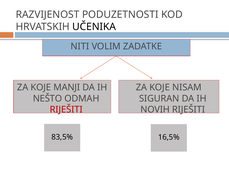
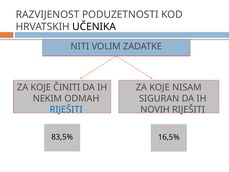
MANJI: MANJI -> ČINITI (67, 87)
NEŠTO: NEŠTO -> NEKIM (47, 98)
RIJEŠITI colour: red -> blue (66, 109)
